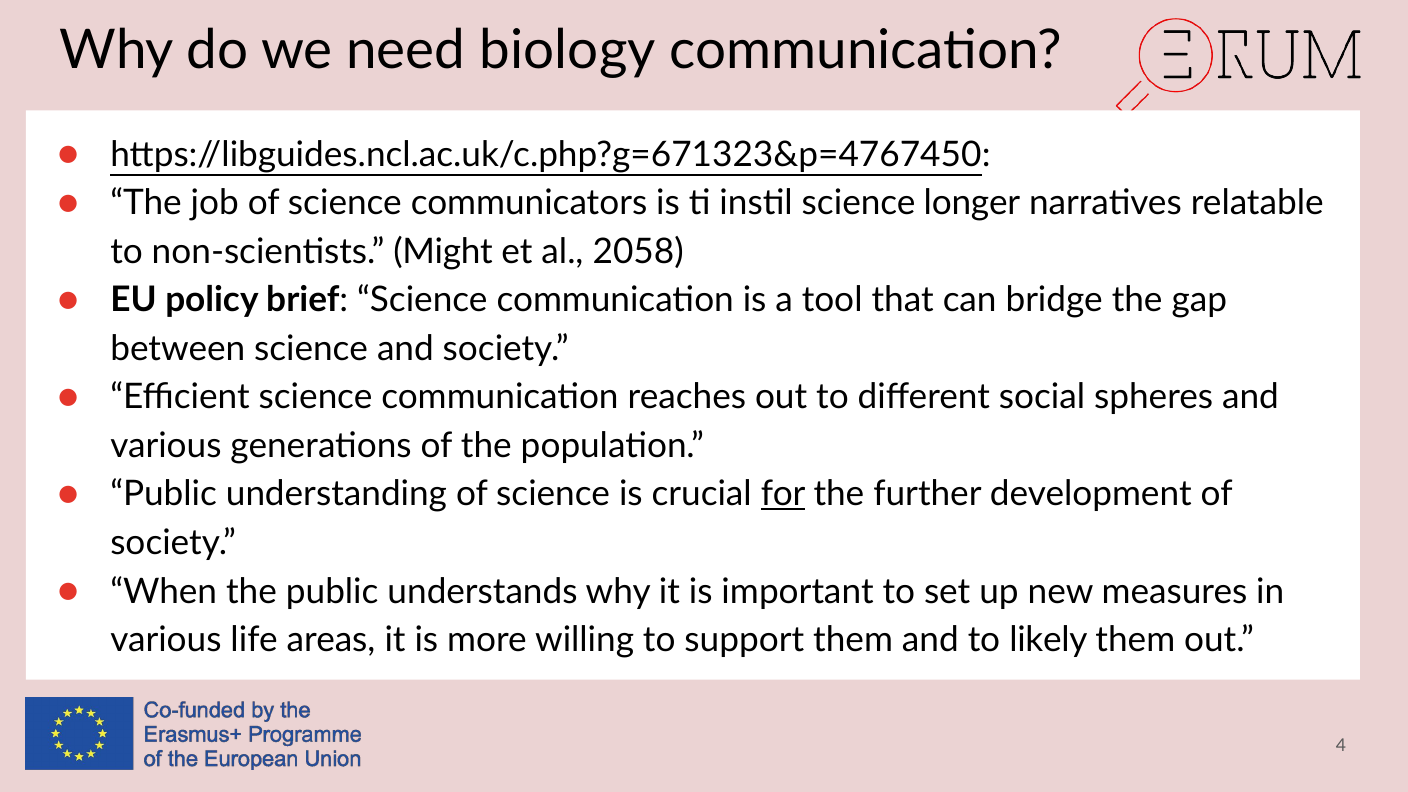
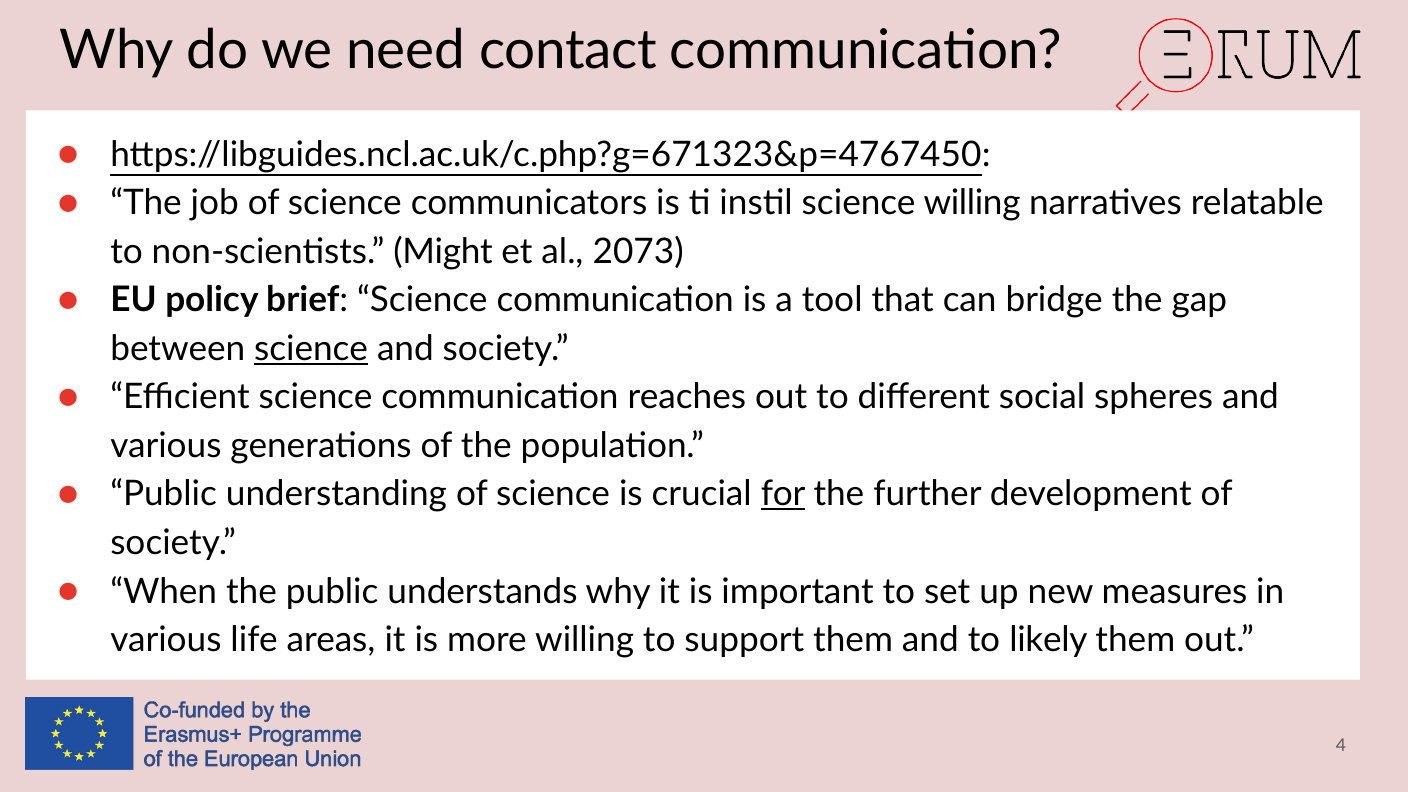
biology: biology -> contact (568, 51)
science longer: longer -> willing (972, 203)
2058: 2058 -> 2073 (638, 252)
science underline: none -> present (311, 349)
